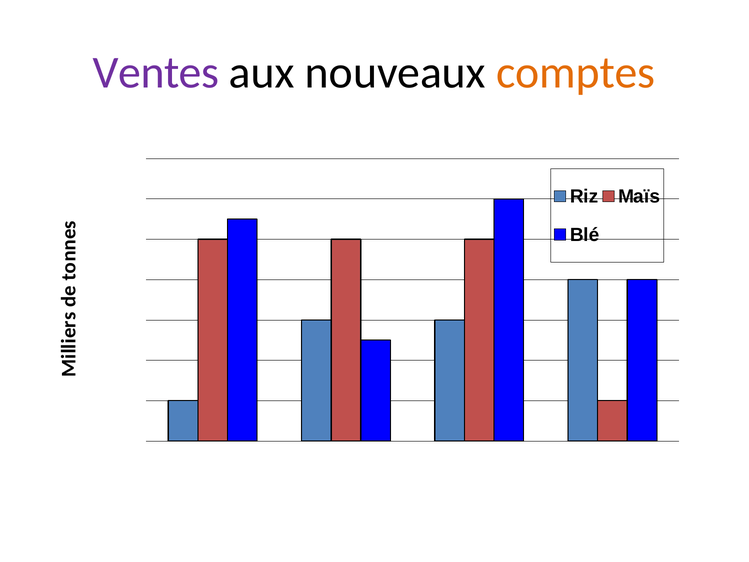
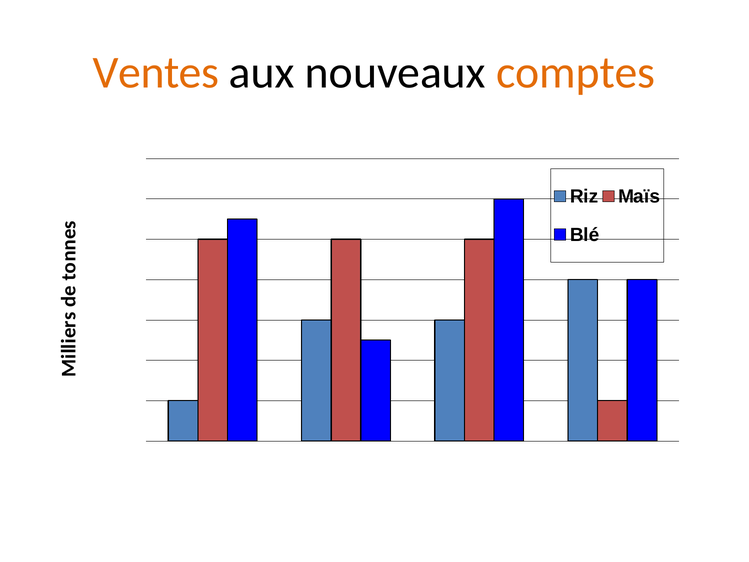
Ventes colour: purple -> orange (156, 73)
